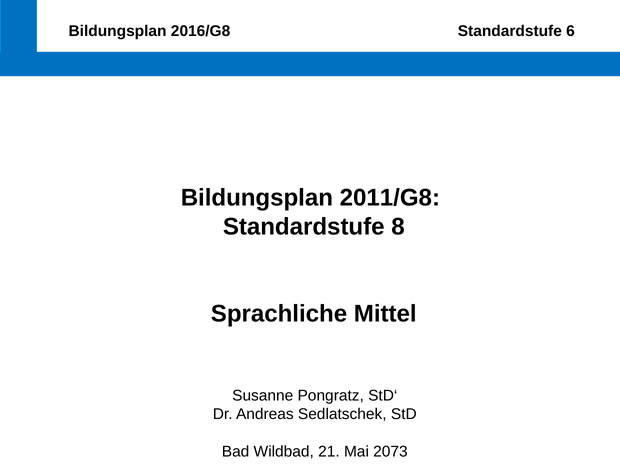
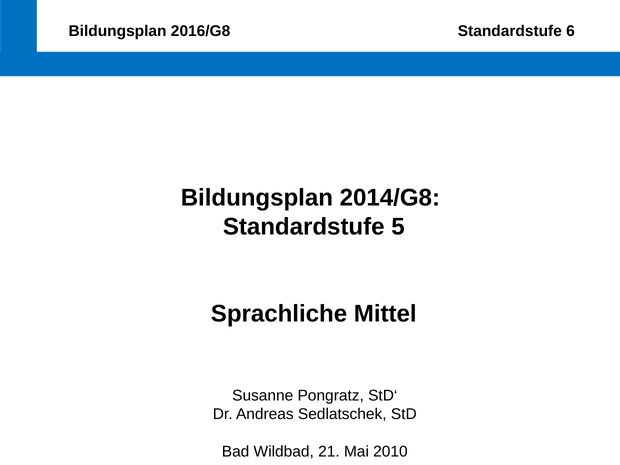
2011/G8: 2011/G8 -> 2014/G8 (390, 198)
8: 8 -> 5 (398, 227)
2073: 2073 -> 2010 (390, 452)
